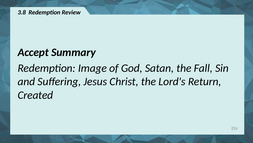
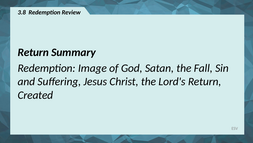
Accept: Accept -> Return (33, 52)
